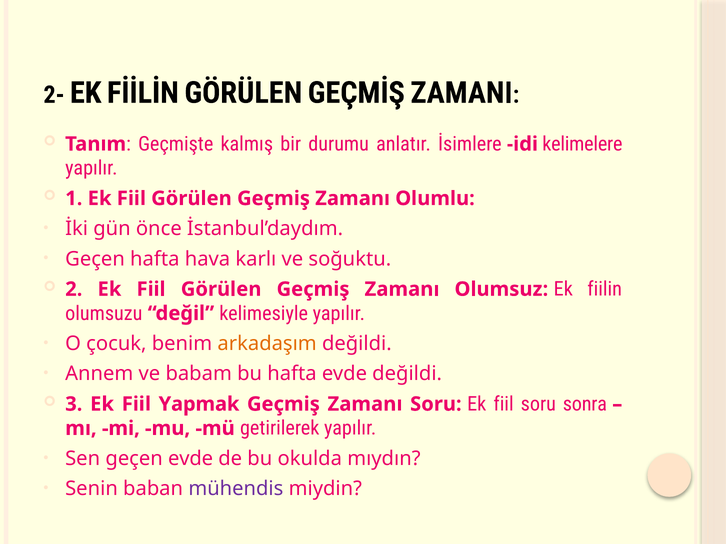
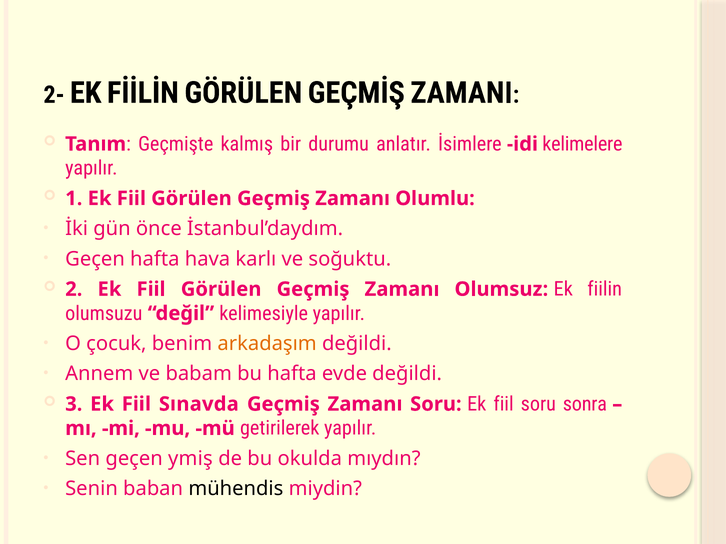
Yapmak: Yapmak -> Sınavda (199, 404)
geçen evde: evde -> ymiş (190, 459)
mühendis colour: purple -> black (236, 489)
